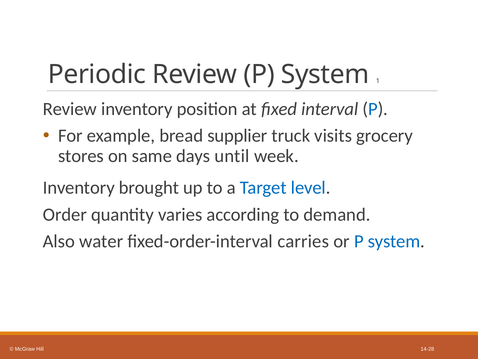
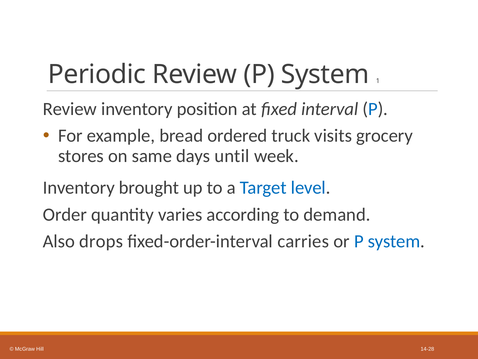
supplier: supplier -> ordered (237, 136)
water: water -> drops (101, 241)
